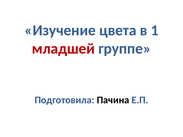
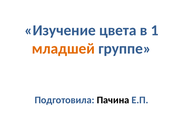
младшей colour: red -> orange (63, 49)
